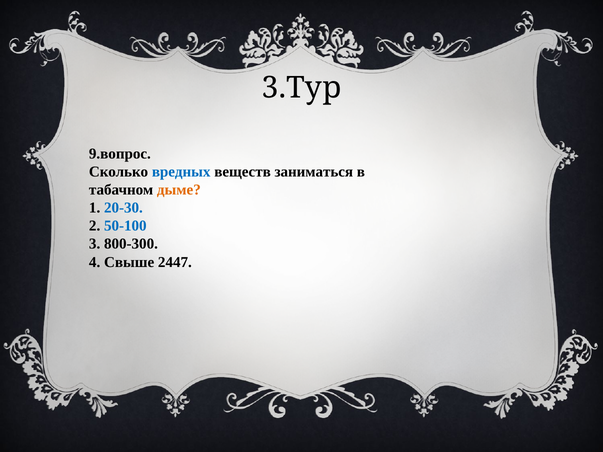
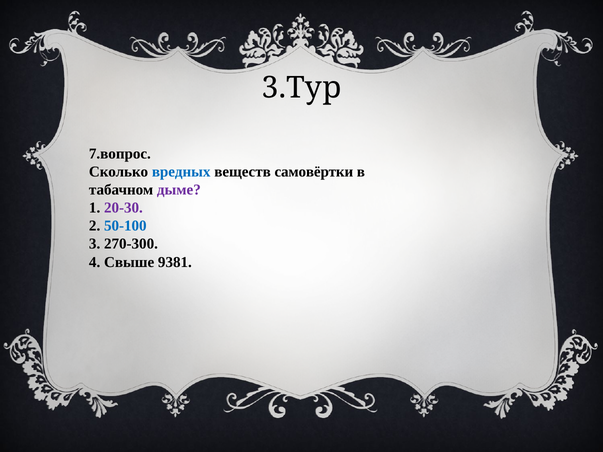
9.вопрос: 9.вопрос -> 7.вопрос (120, 154)
заниматься: заниматься -> самовёртки (314, 172)
дыме colour: orange -> purple (179, 190)
20-30 colour: blue -> purple (123, 208)
800-300: 800-300 -> 270-300 (131, 244)
2447: 2447 -> 9381 (175, 262)
